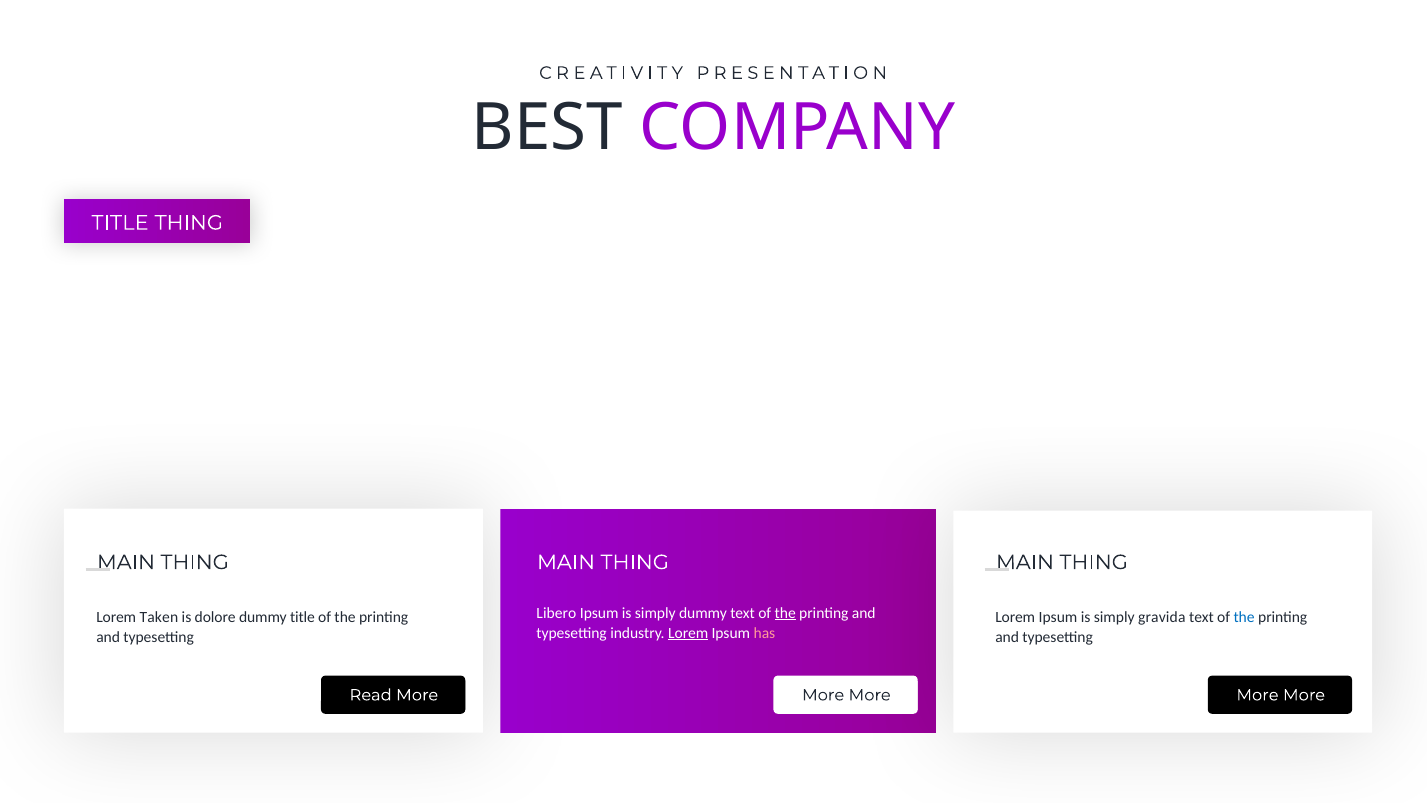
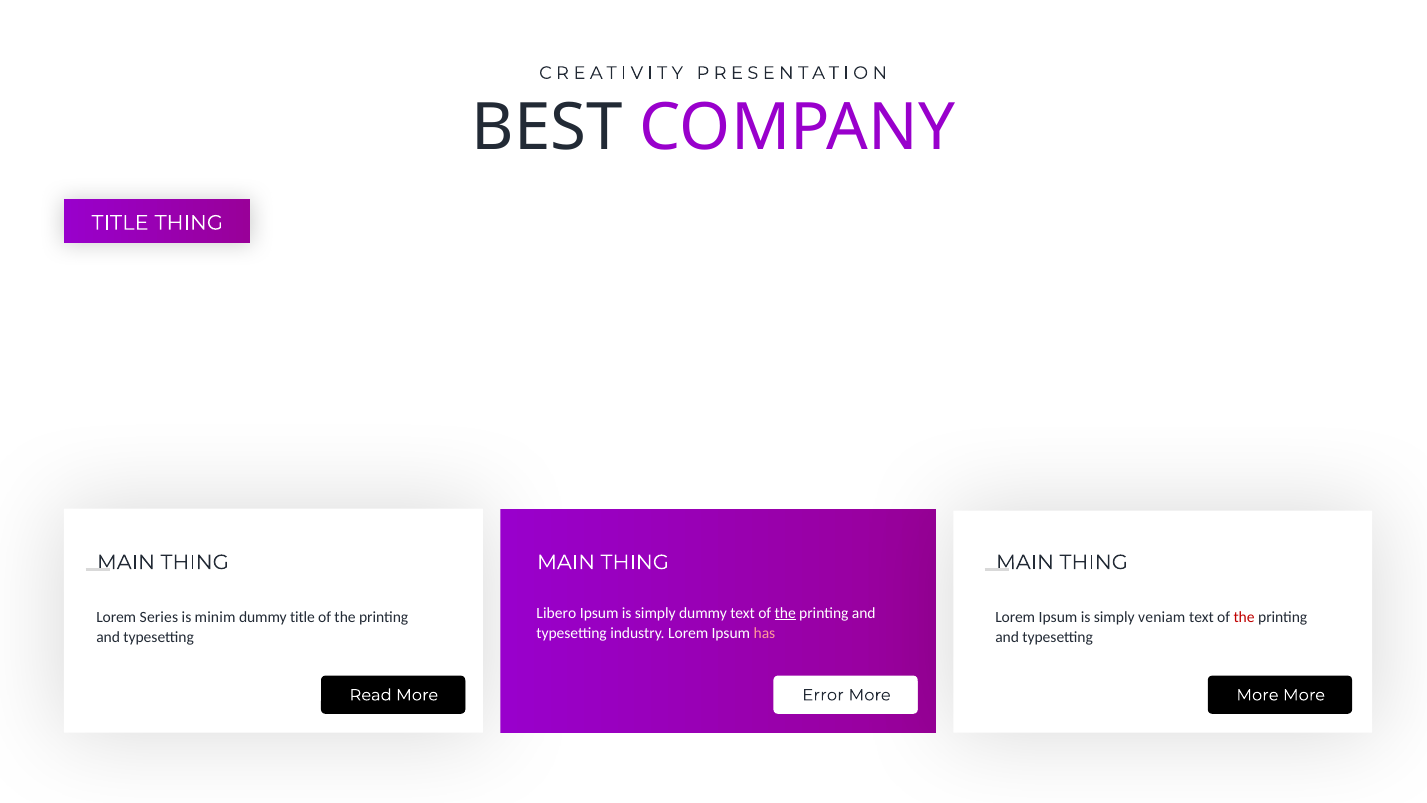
Taken: Taken -> Series (159, 617)
dolore: dolore -> minim (215, 617)
gravida: gravida -> veniam (1162, 617)
the colour: blue -> red (1244, 617)
Lorem underline: present -> none (688, 633)
Read More More: More -> Error (823, 695)
